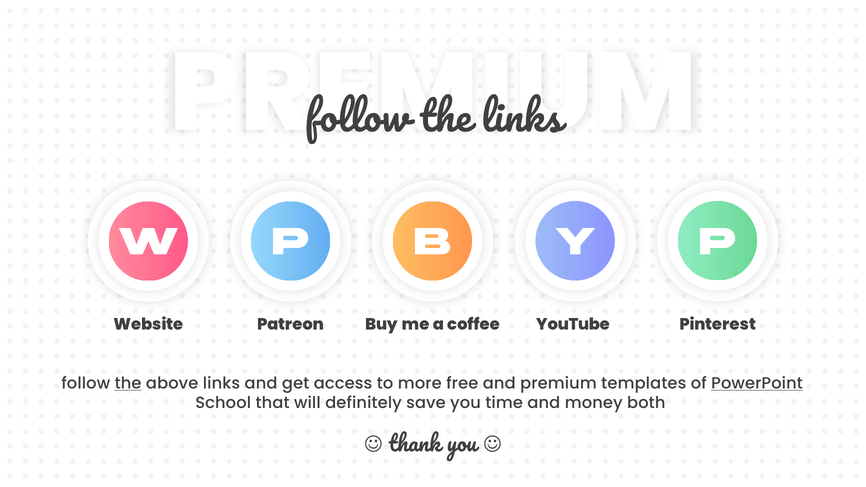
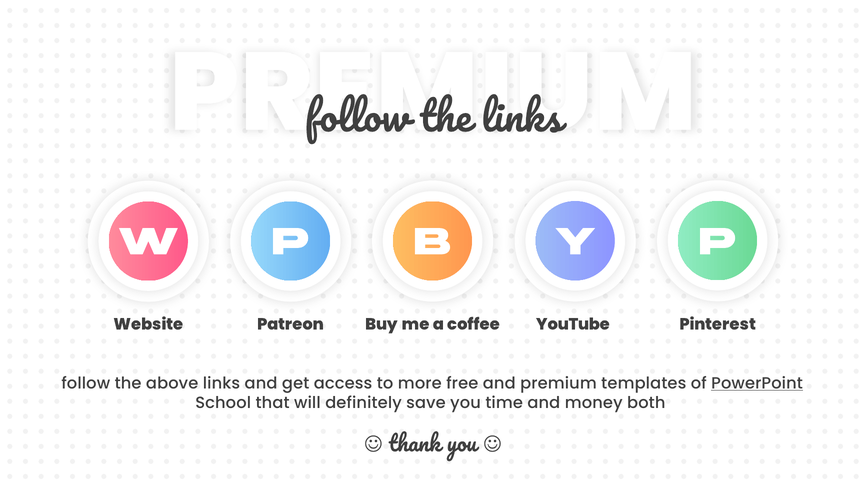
the underline: present -> none (128, 383)
